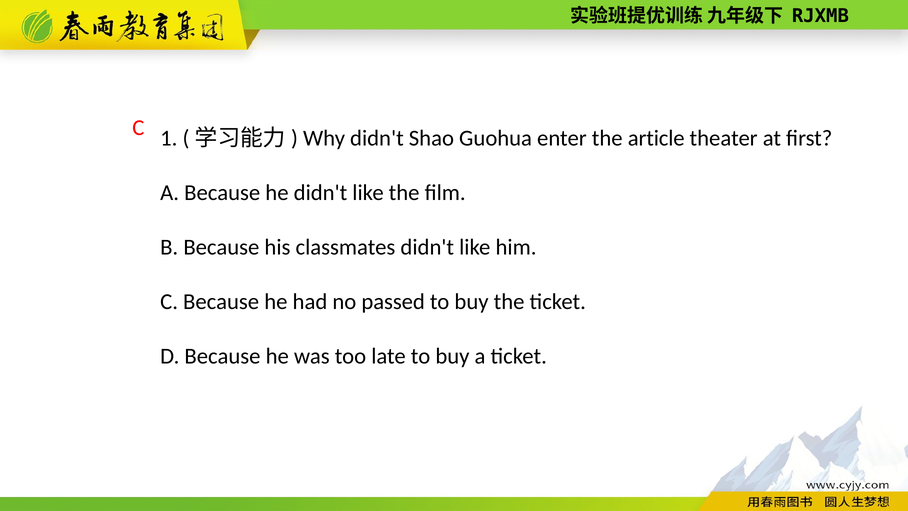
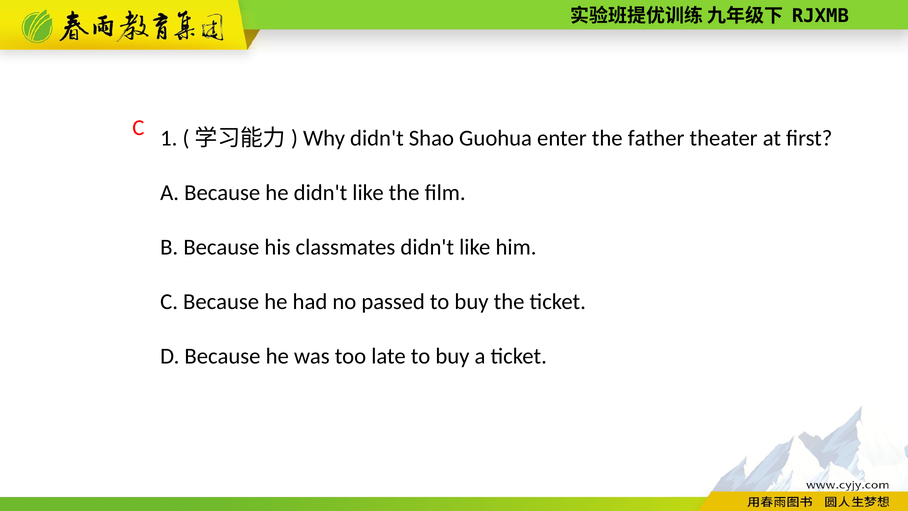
article: article -> father (656, 138)
